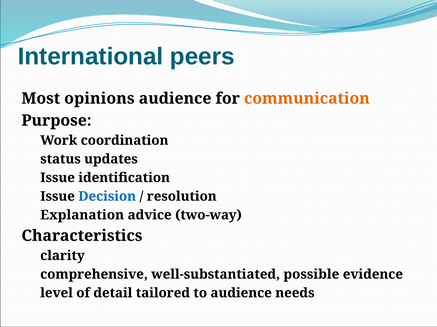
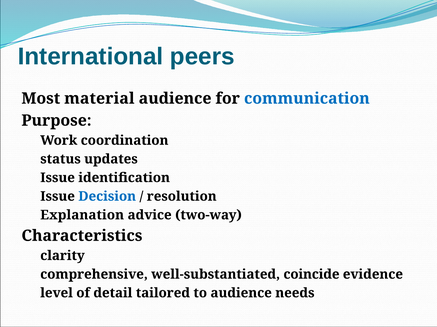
opinions: opinions -> material (99, 99)
communication colour: orange -> blue (307, 99)
possible: possible -> coincide (311, 275)
